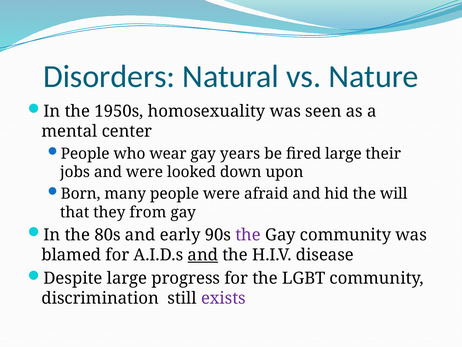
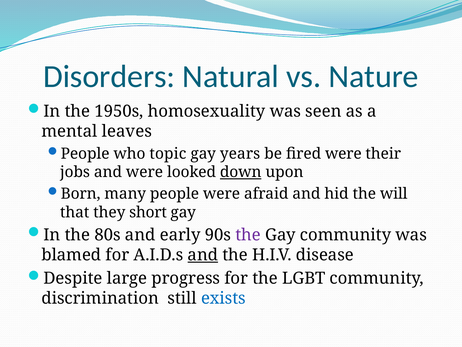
center: center -> leaves (127, 131)
wear: wear -> topic (168, 153)
fired large: large -> were (343, 153)
down underline: none -> present (241, 172)
from: from -> short (148, 212)
exists colour: purple -> blue (223, 298)
